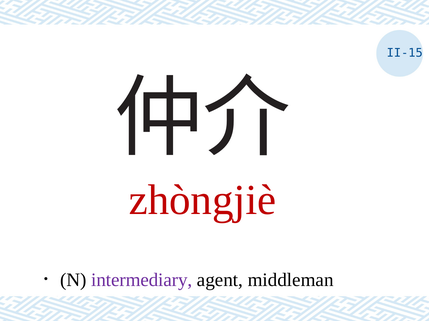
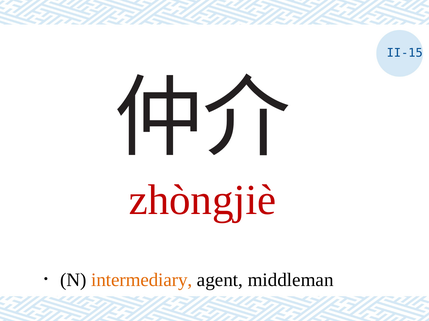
intermediary colour: purple -> orange (142, 280)
